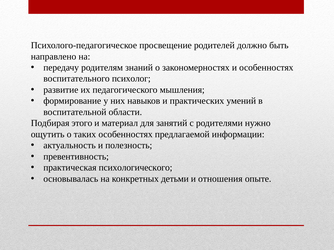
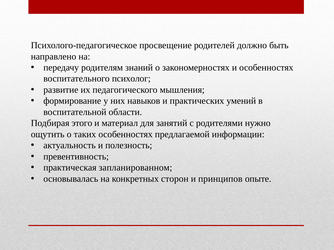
психологического: психологического -> запланированном (135, 168)
детьми: детьми -> сторон (175, 179)
отношения: отношения -> принципов (220, 179)
